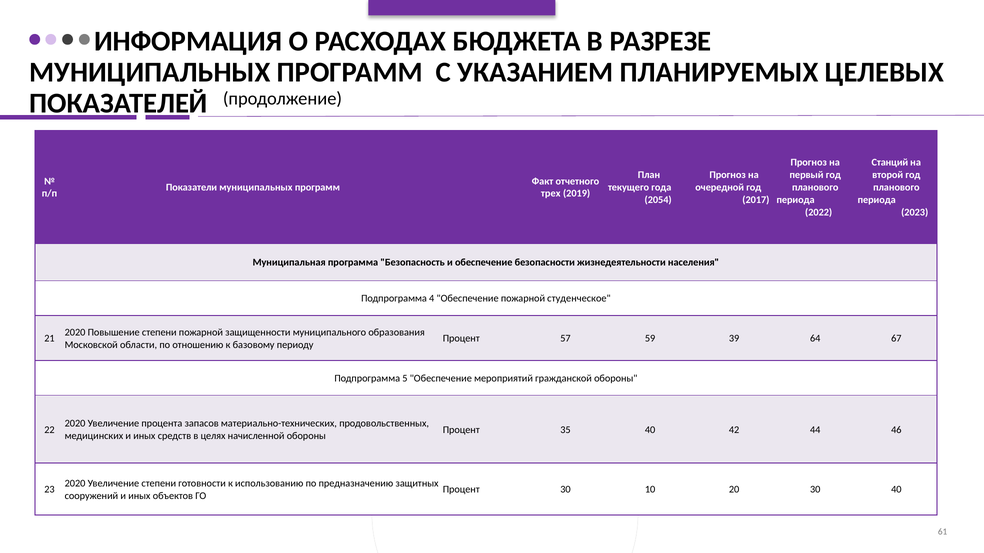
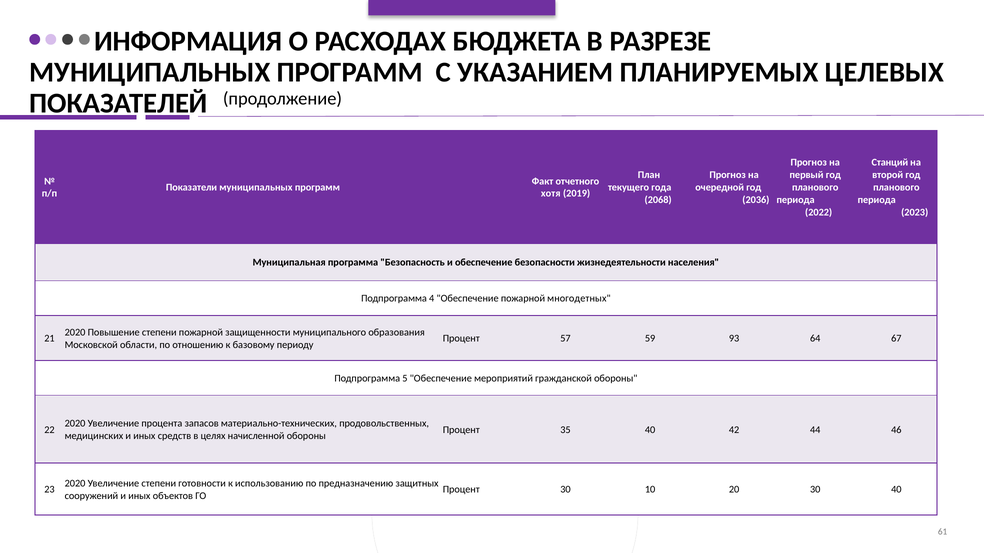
трех: трех -> хотя (551, 194)
2054: 2054 -> 2068 (658, 200)
2017: 2017 -> 2036 (756, 200)
студенческое: студенческое -> многодетных (579, 299)
39: 39 -> 93 (734, 339)
